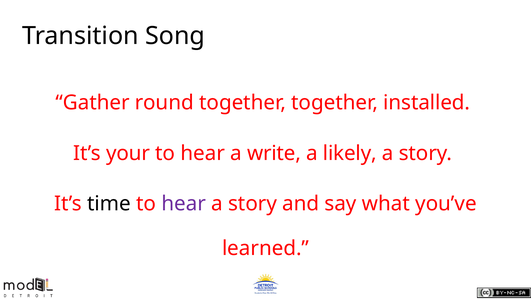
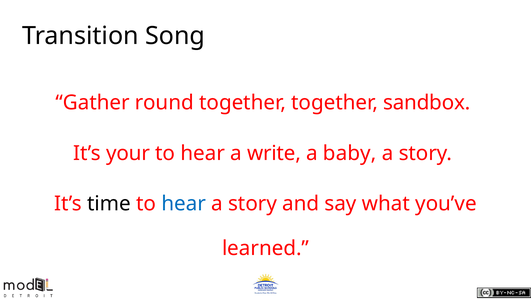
installed: installed -> sandbox (427, 103)
likely: likely -> baby (350, 153)
hear colour: purple -> blue (184, 204)
